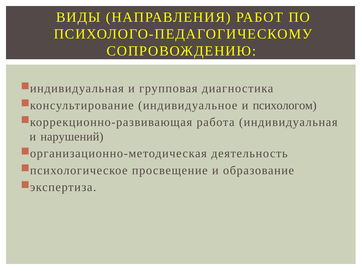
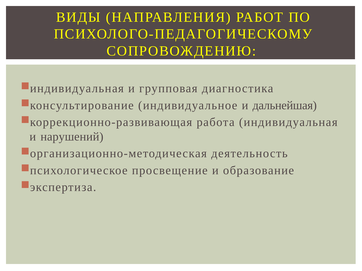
психологом: психологом -> дальнейшая (285, 106)
